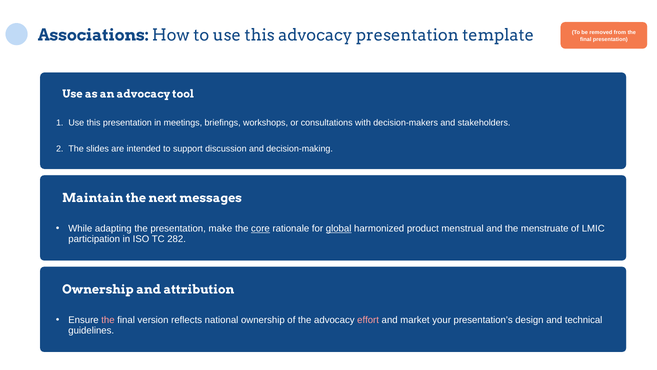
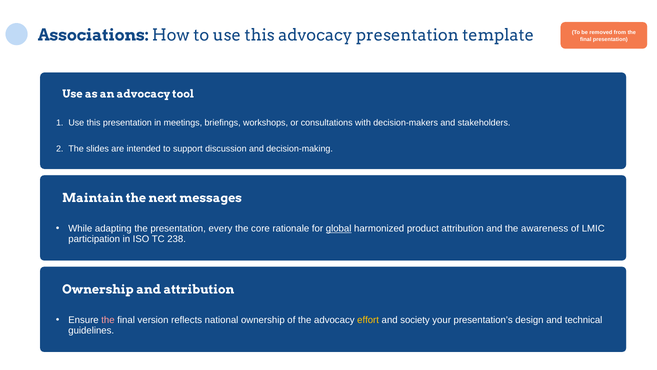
make: make -> every (220, 228)
core underline: present -> none (260, 228)
product menstrual: menstrual -> attribution (463, 228)
menstruate: menstruate -> awareness (545, 228)
282: 282 -> 238 (177, 239)
effort colour: pink -> yellow (368, 320)
market: market -> society (415, 320)
